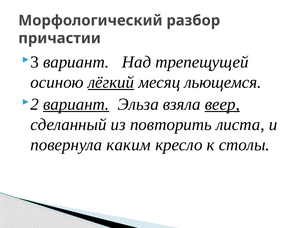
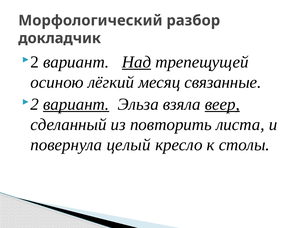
причастии: причастии -> докладчик (60, 38)
3: 3 -> 2 (35, 62)
Над underline: none -> present (136, 62)
лёгкий underline: present -> none (111, 83)
льющемся: льющемся -> связанные (223, 83)
каким: каким -> целый (129, 145)
